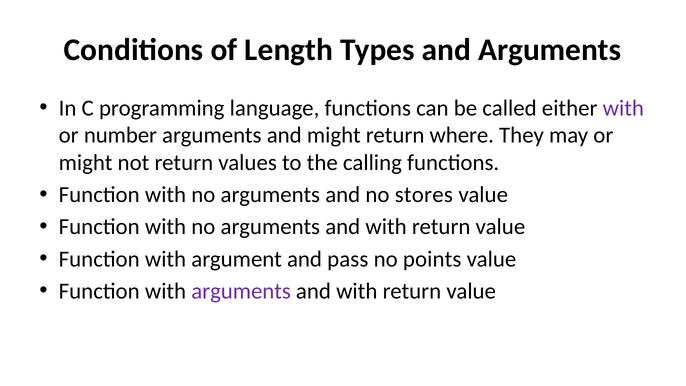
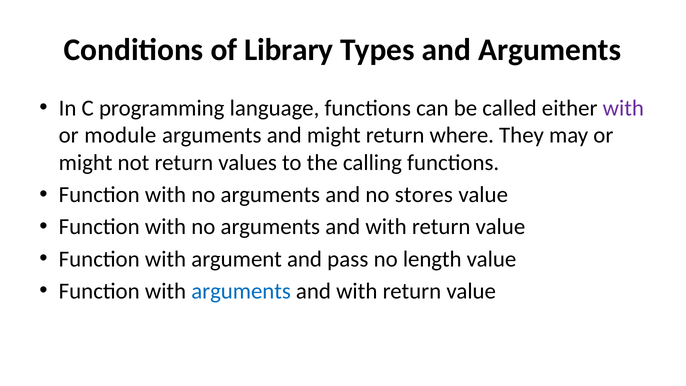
Length: Length -> Library (289, 50)
number: number -> module (120, 135)
points: points -> length (432, 259)
arguments colour: purple -> blue (241, 291)
